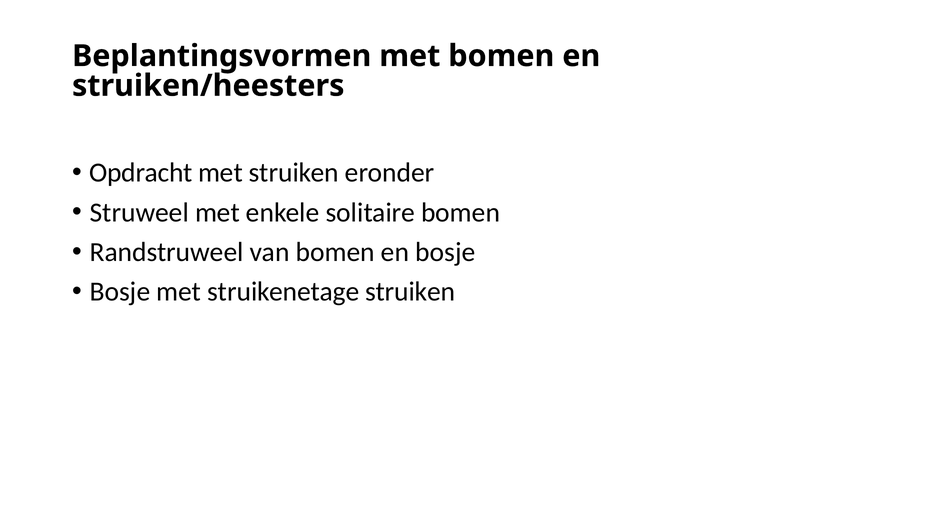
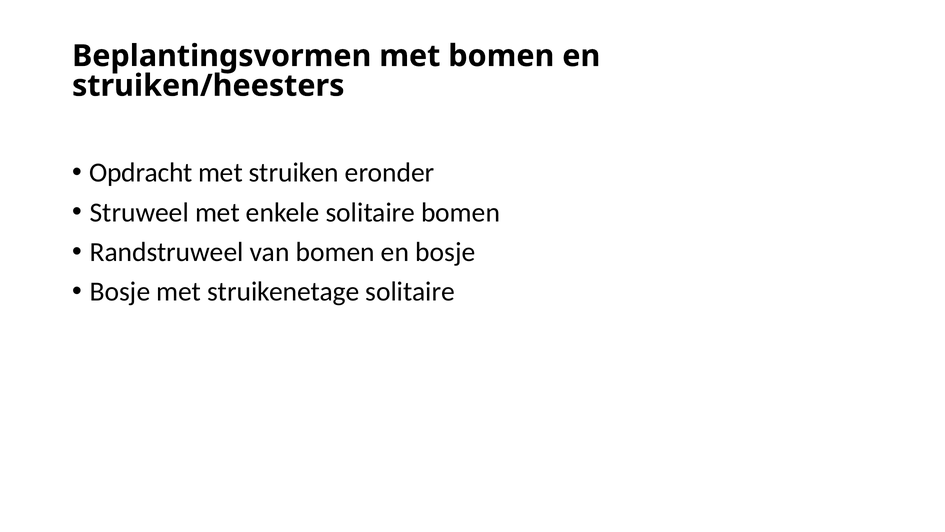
struikenetage struiken: struiken -> solitaire (410, 291)
